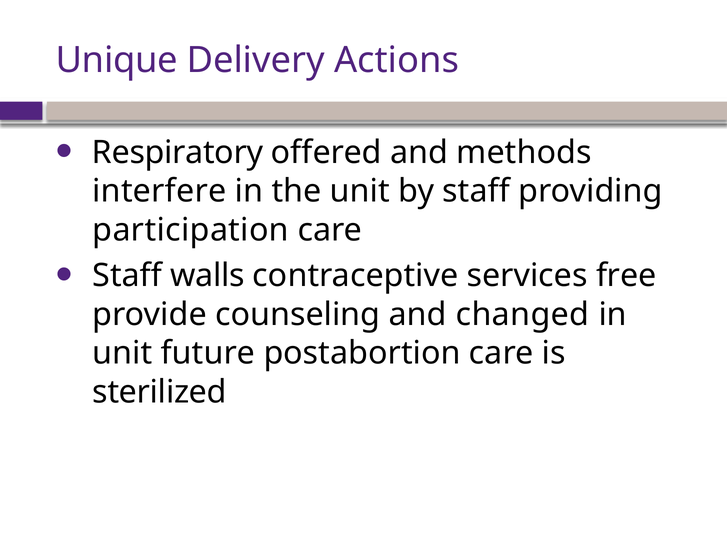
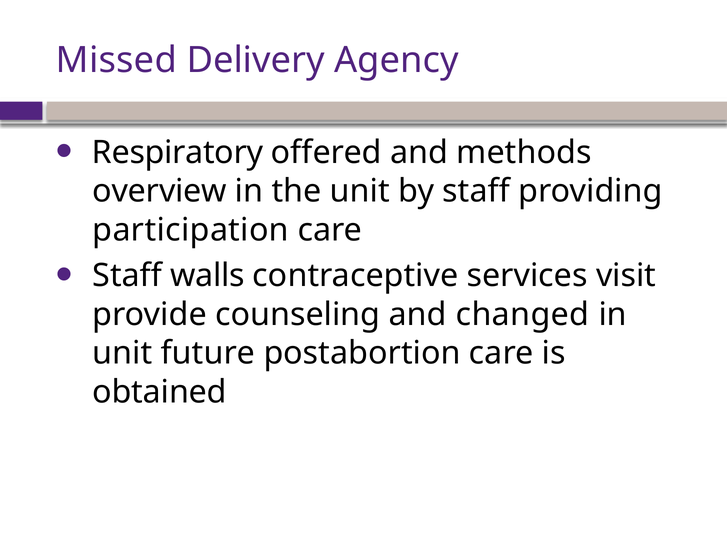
Unique: Unique -> Missed (116, 60)
Actions: Actions -> Agency (397, 60)
interfere: interfere -> overview (160, 191)
free: free -> visit (626, 276)
sterilized: sterilized -> obtained (160, 392)
